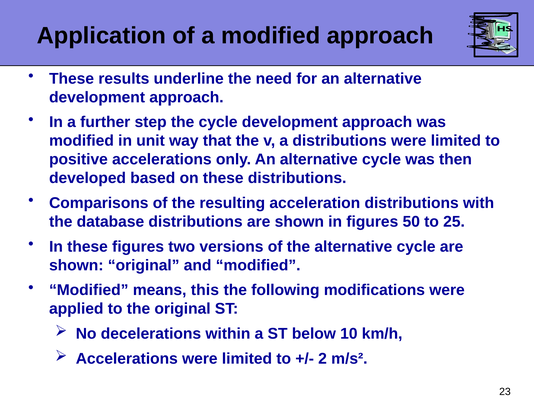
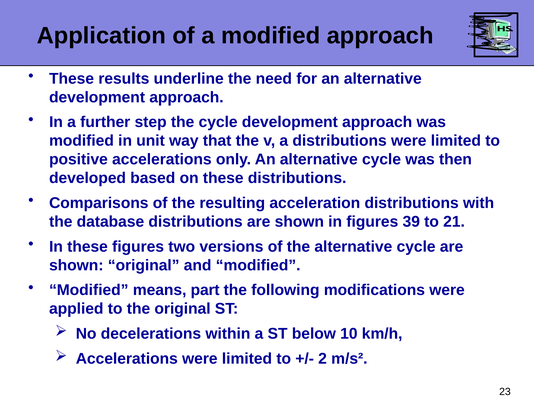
50: 50 -> 39 (411, 222)
25: 25 -> 21 (454, 222)
this: this -> part (205, 291)
